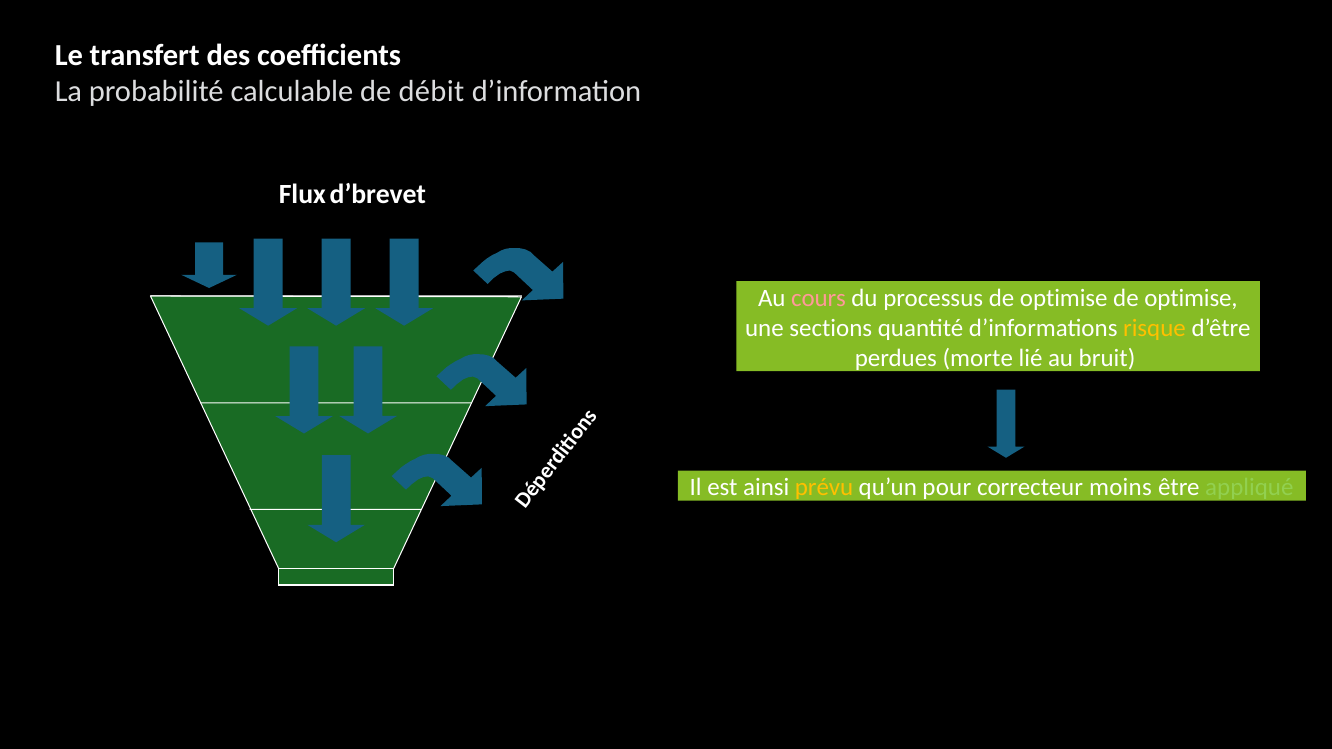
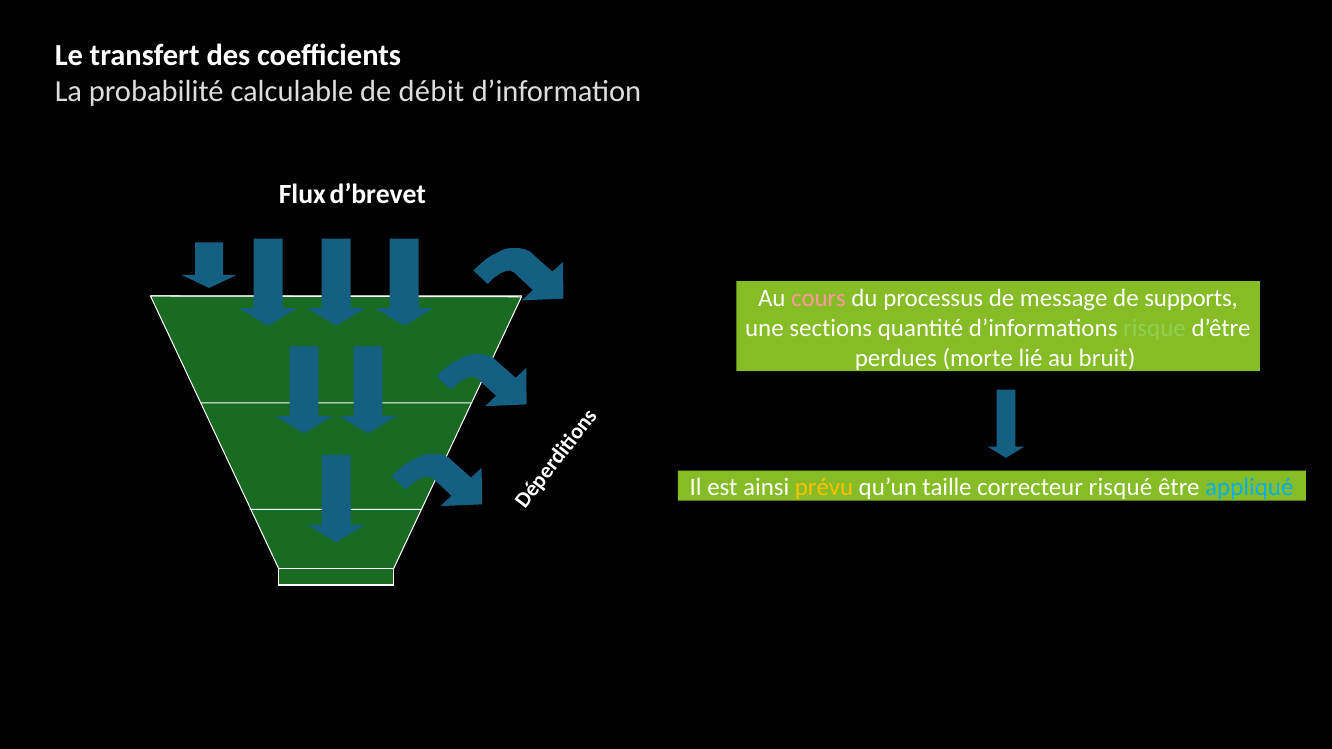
processus de optimise: optimise -> message (1064, 298)
optimise: optimise -> supports (1191, 298)
risque colour: yellow -> light green (1154, 328)
pour: pour -> taille (947, 487)
moins: moins -> risqué (1121, 487)
appliqué colour: light green -> light blue (1249, 487)
